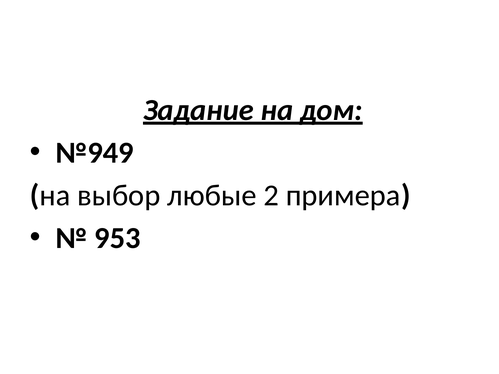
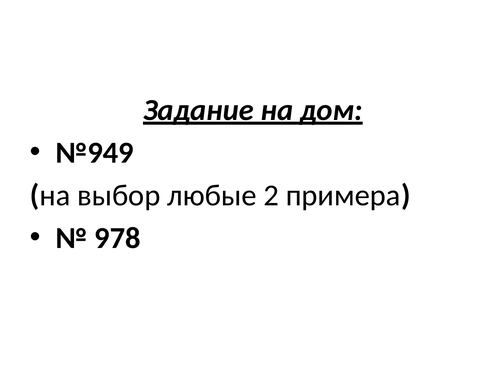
953: 953 -> 978 (117, 238)
